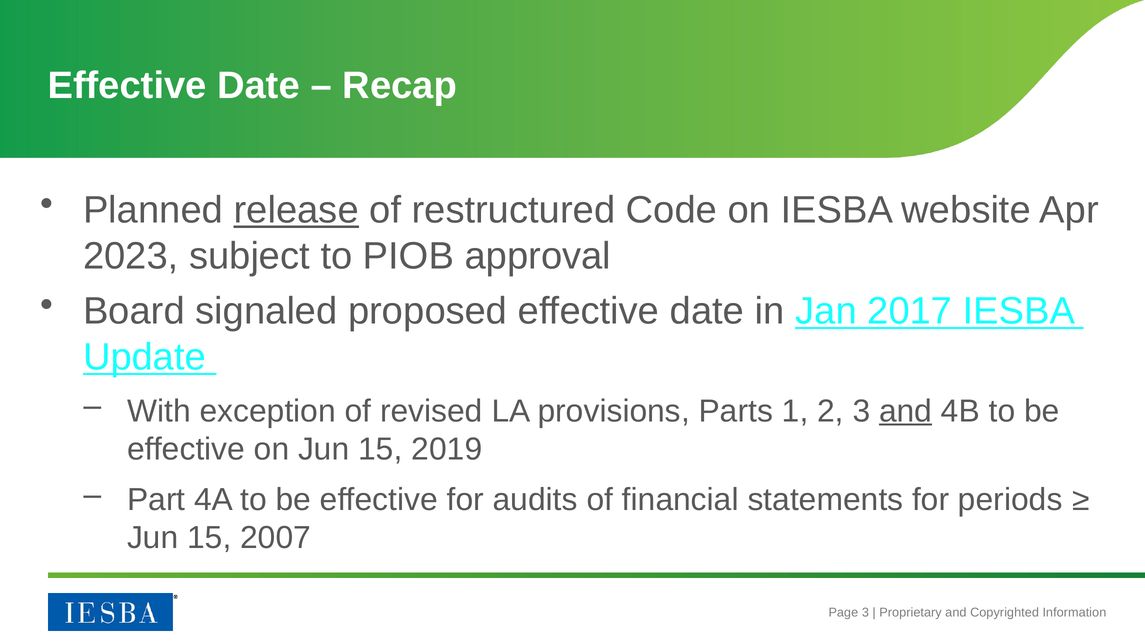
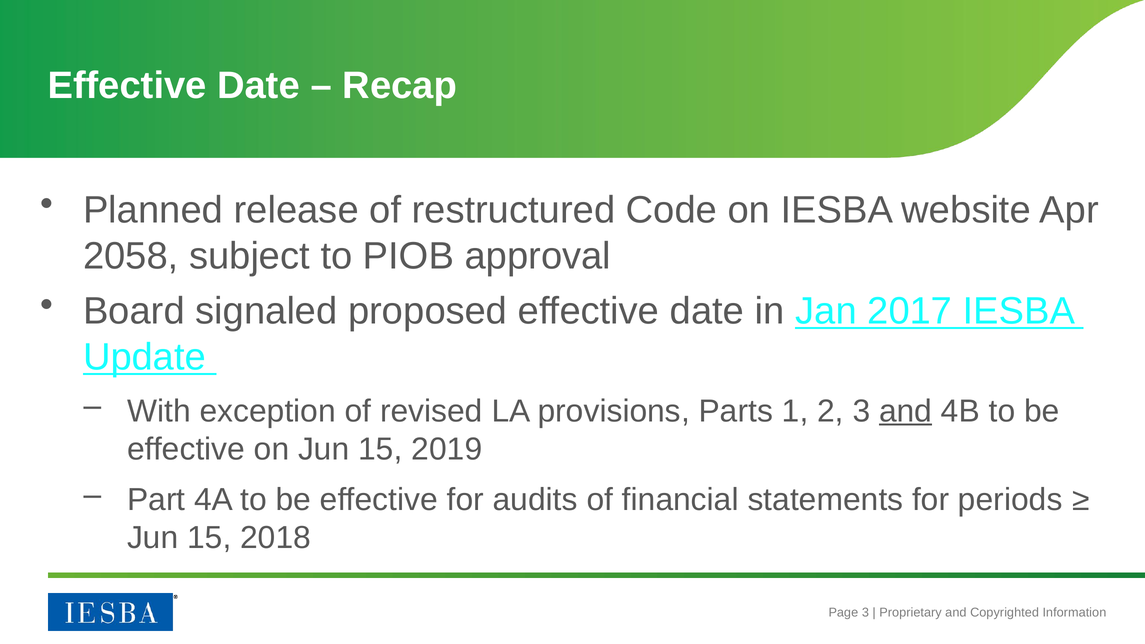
release underline: present -> none (296, 210)
2023: 2023 -> 2058 (131, 256)
2007: 2007 -> 2018 (276, 538)
